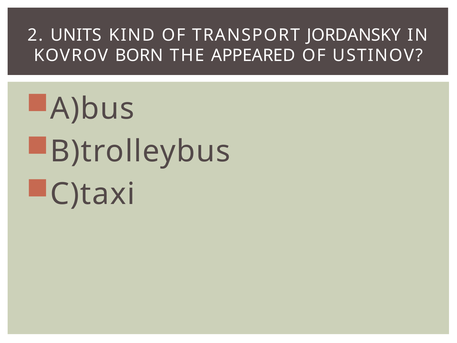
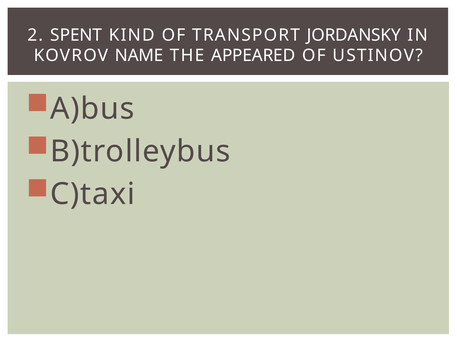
UNITS: UNITS -> SPENT (76, 35)
BORN: BORN -> NAME (139, 56)
